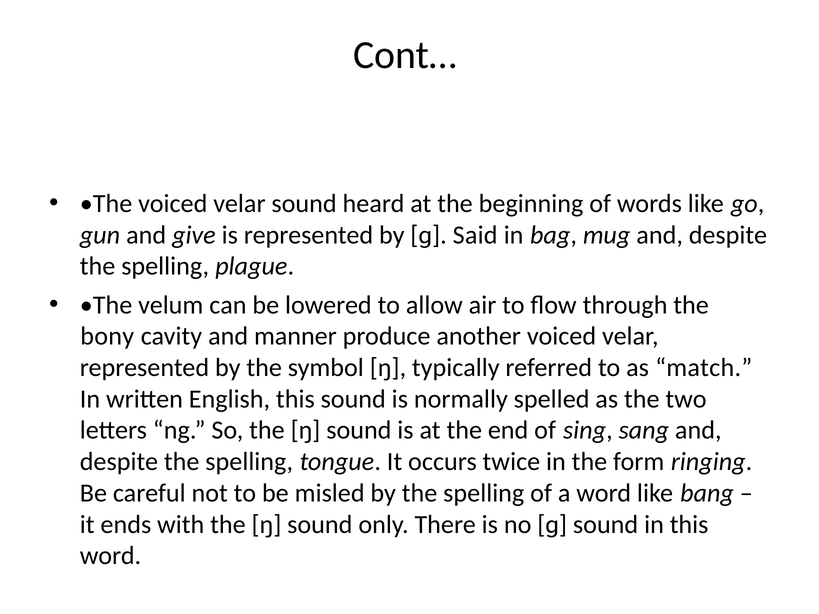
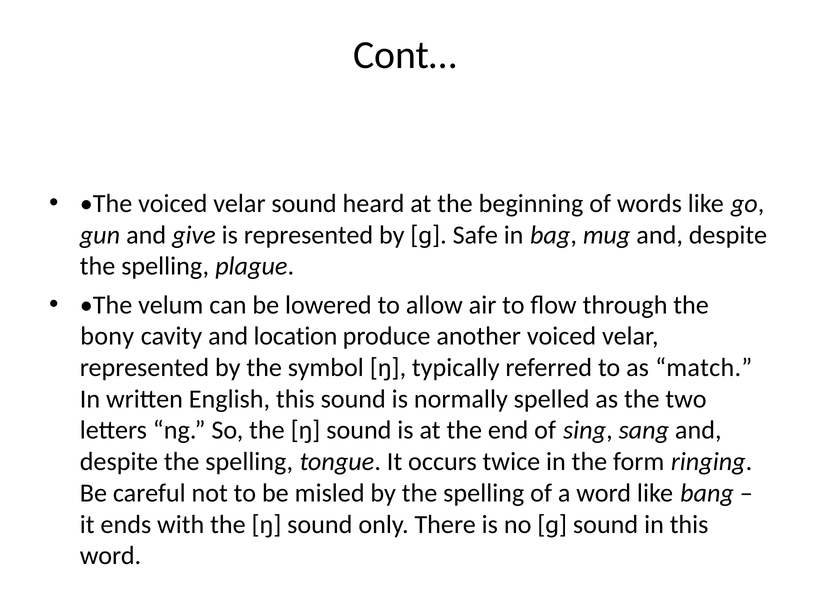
Said: Said -> Safe (475, 235)
manner: manner -> location (295, 336)
